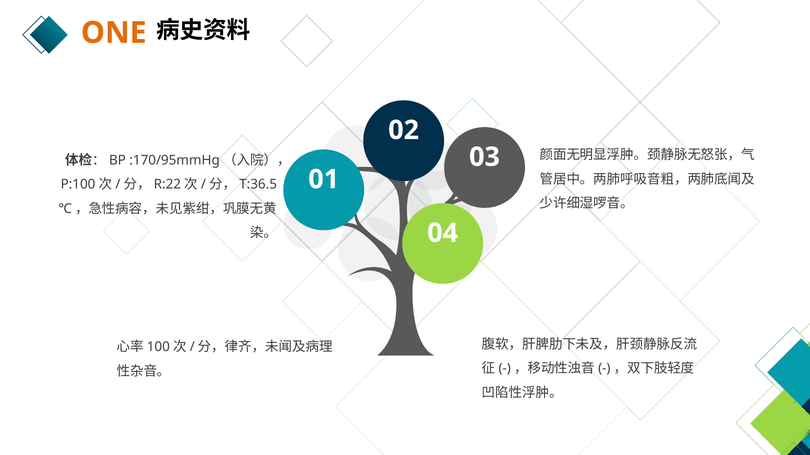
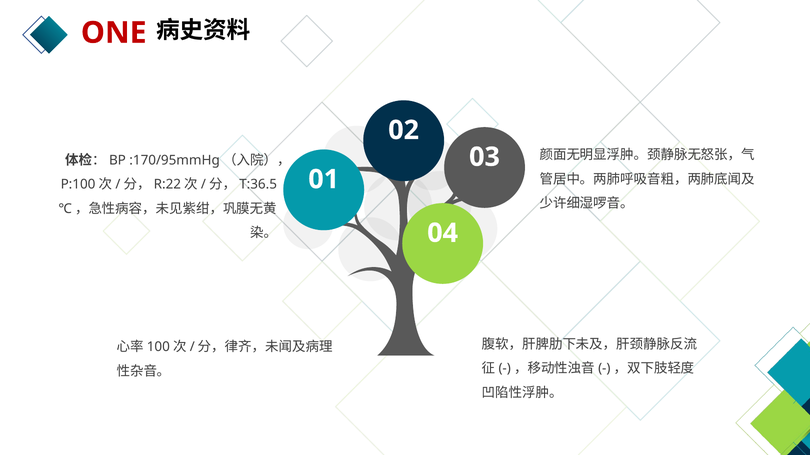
ONE colour: orange -> red (114, 33)
